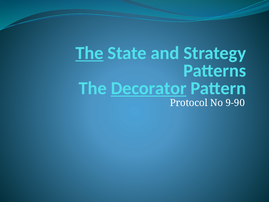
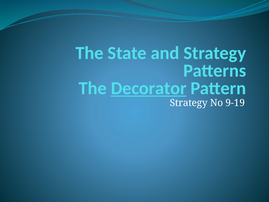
The underline: present -> none (89, 53)
Protocol: Protocol -> Strategy (189, 103)
9-90: 9-90 -> 9-19 (235, 103)
